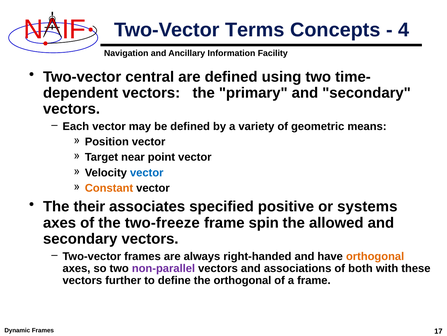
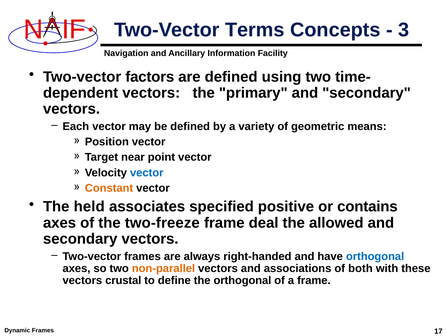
4: 4 -> 3 (404, 30)
central: central -> factors (150, 77)
their: their -> held (89, 206)
systems: systems -> contains (367, 206)
spin: spin -> deal (264, 222)
orthogonal colour: orange -> blue (375, 256)
non-parallel colour: purple -> orange (163, 268)
further: further -> crustal (123, 280)
